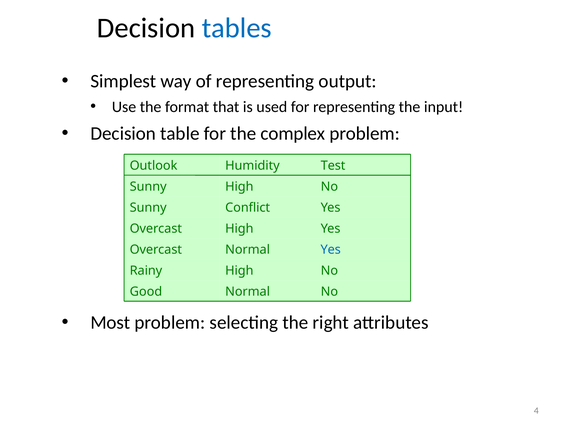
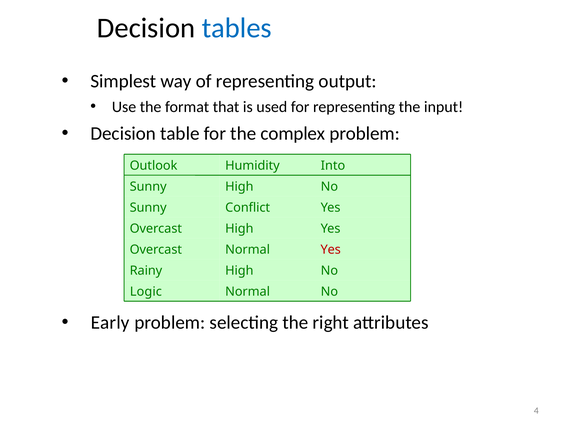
Test: Test -> Into (333, 166)
Yes colour: blue -> red (331, 250)
Good: Good -> Logic (146, 292)
Most: Most -> Early (110, 322)
